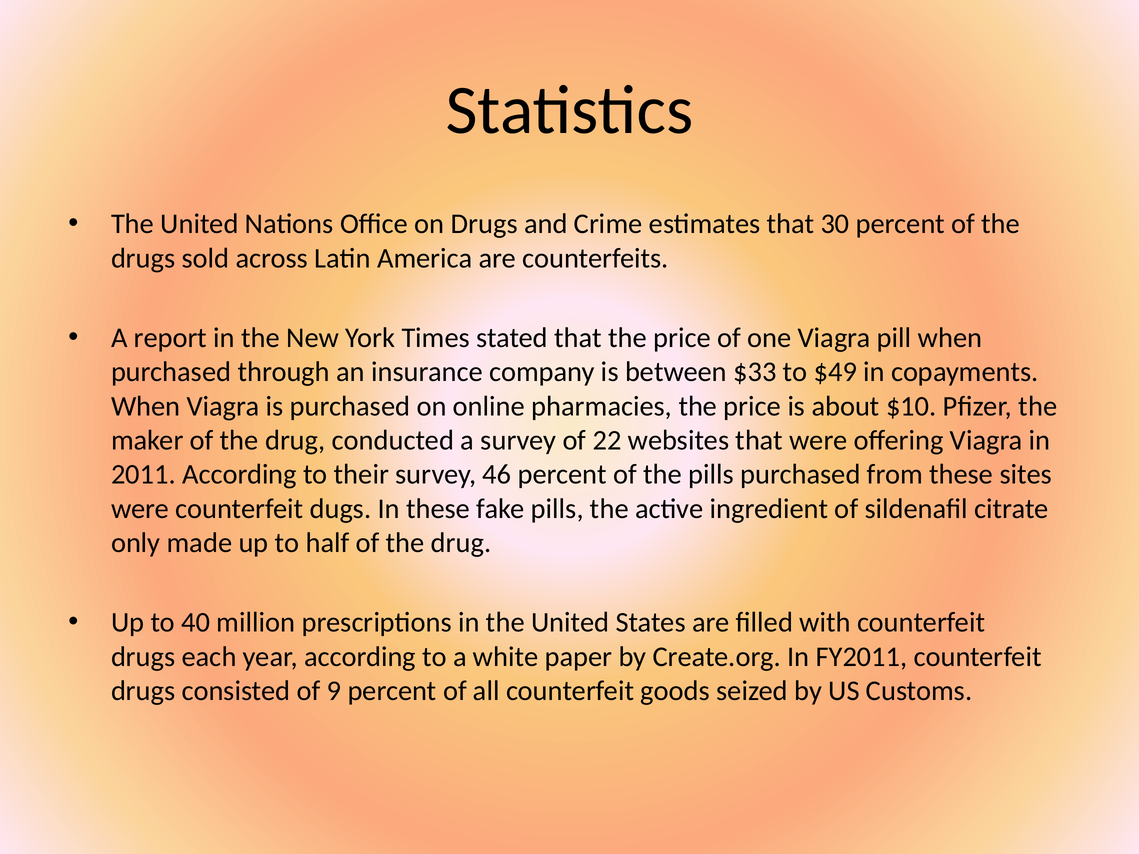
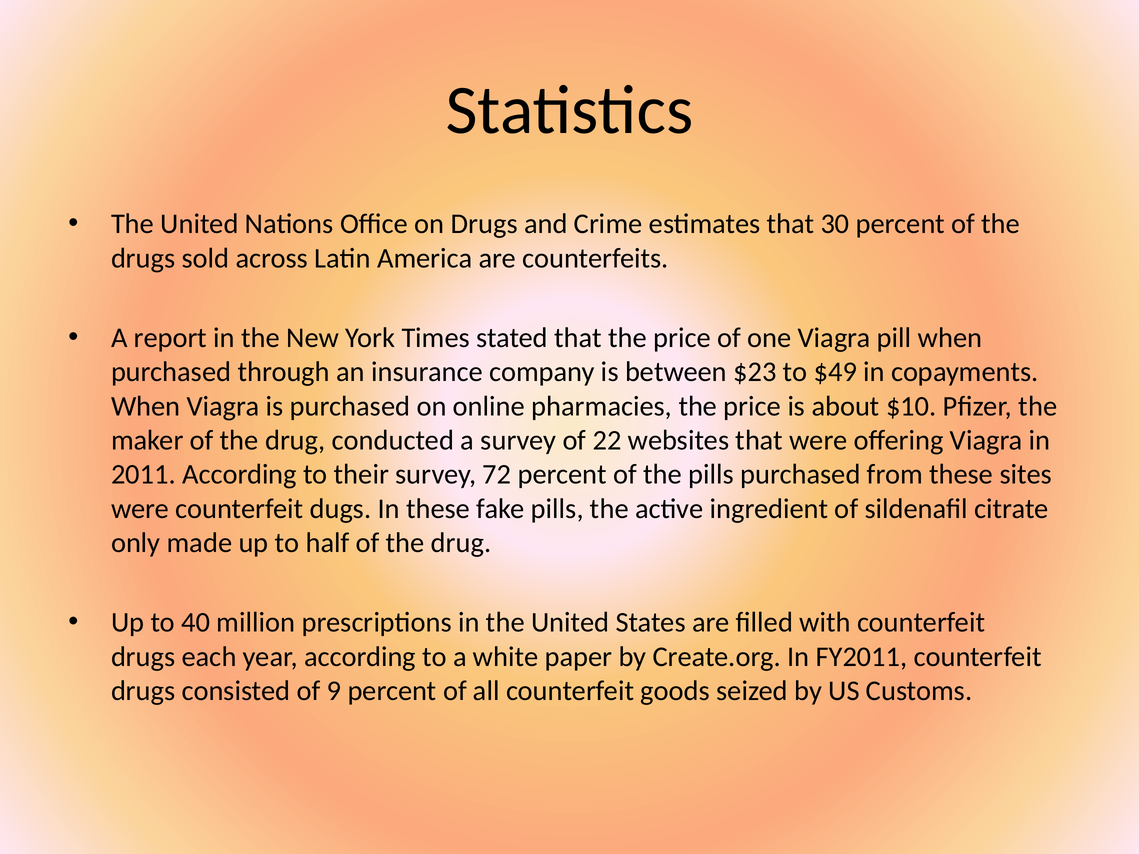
$33: $33 -> $23 (755, 372)
46: 46 -> 72 (497, 475)
